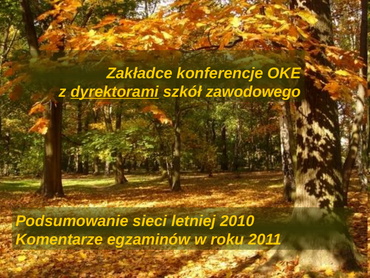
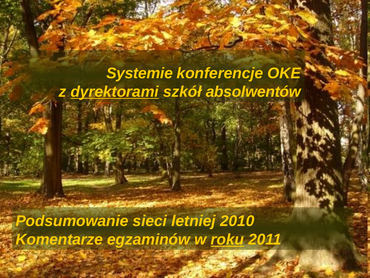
Zakładce: Zakładce -> Systemie (140, 73)
zawodowego: zawodowego -> absolwentów (253, 92)
roku underline: none -> present (227, 239)
